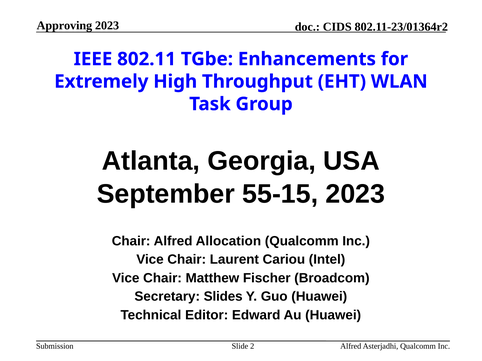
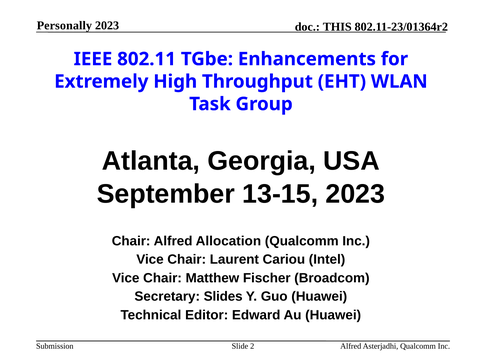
Approving: Approving -> Personally (64, 26)
CIDS: CIDS -> THIS (337, 27)
55-15: 55-15 -> 13-15 (280, 194)
